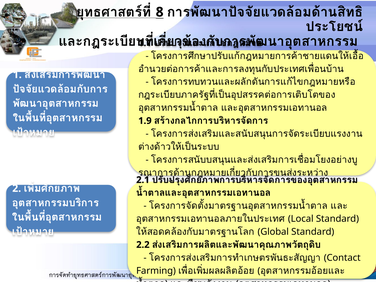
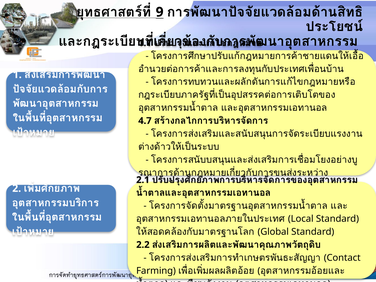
8: 8 -> 9 (160, 12)
1.9: 1.9 -> 4.7 (145, 121)
